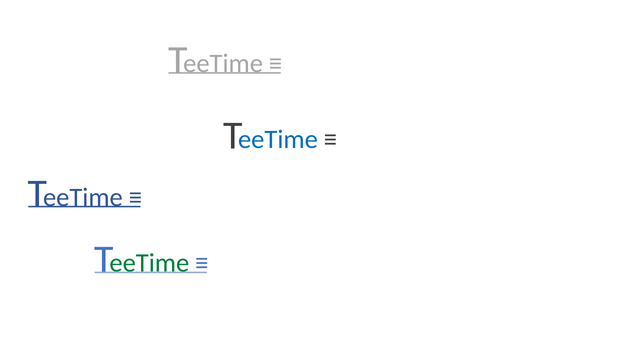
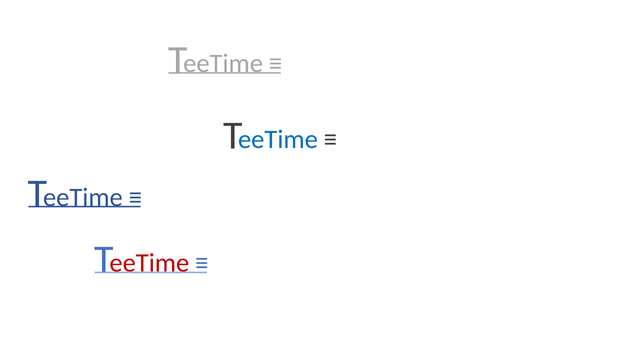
eeTime colour: green -> red (149, 263)
